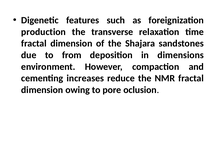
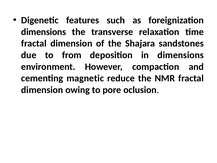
production: production -> dimensions (44, 32)
increases: increases -> magnetic (85, 78)
